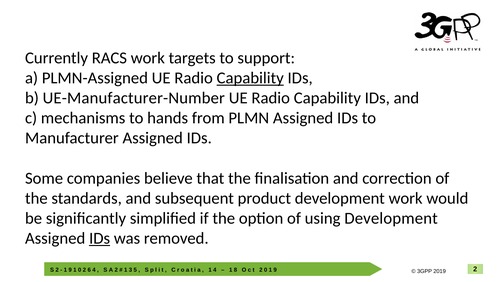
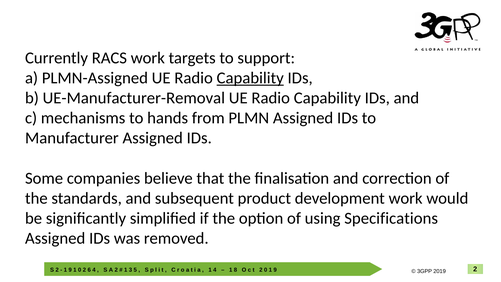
UE-Manufacturer-Number: UE-Manufacturer-Number -> UE-Manufacturer-Removal (134, 98)
using Development: Development -> Specifications (391, 218)
IDs underline: present -> none (100, 238)
